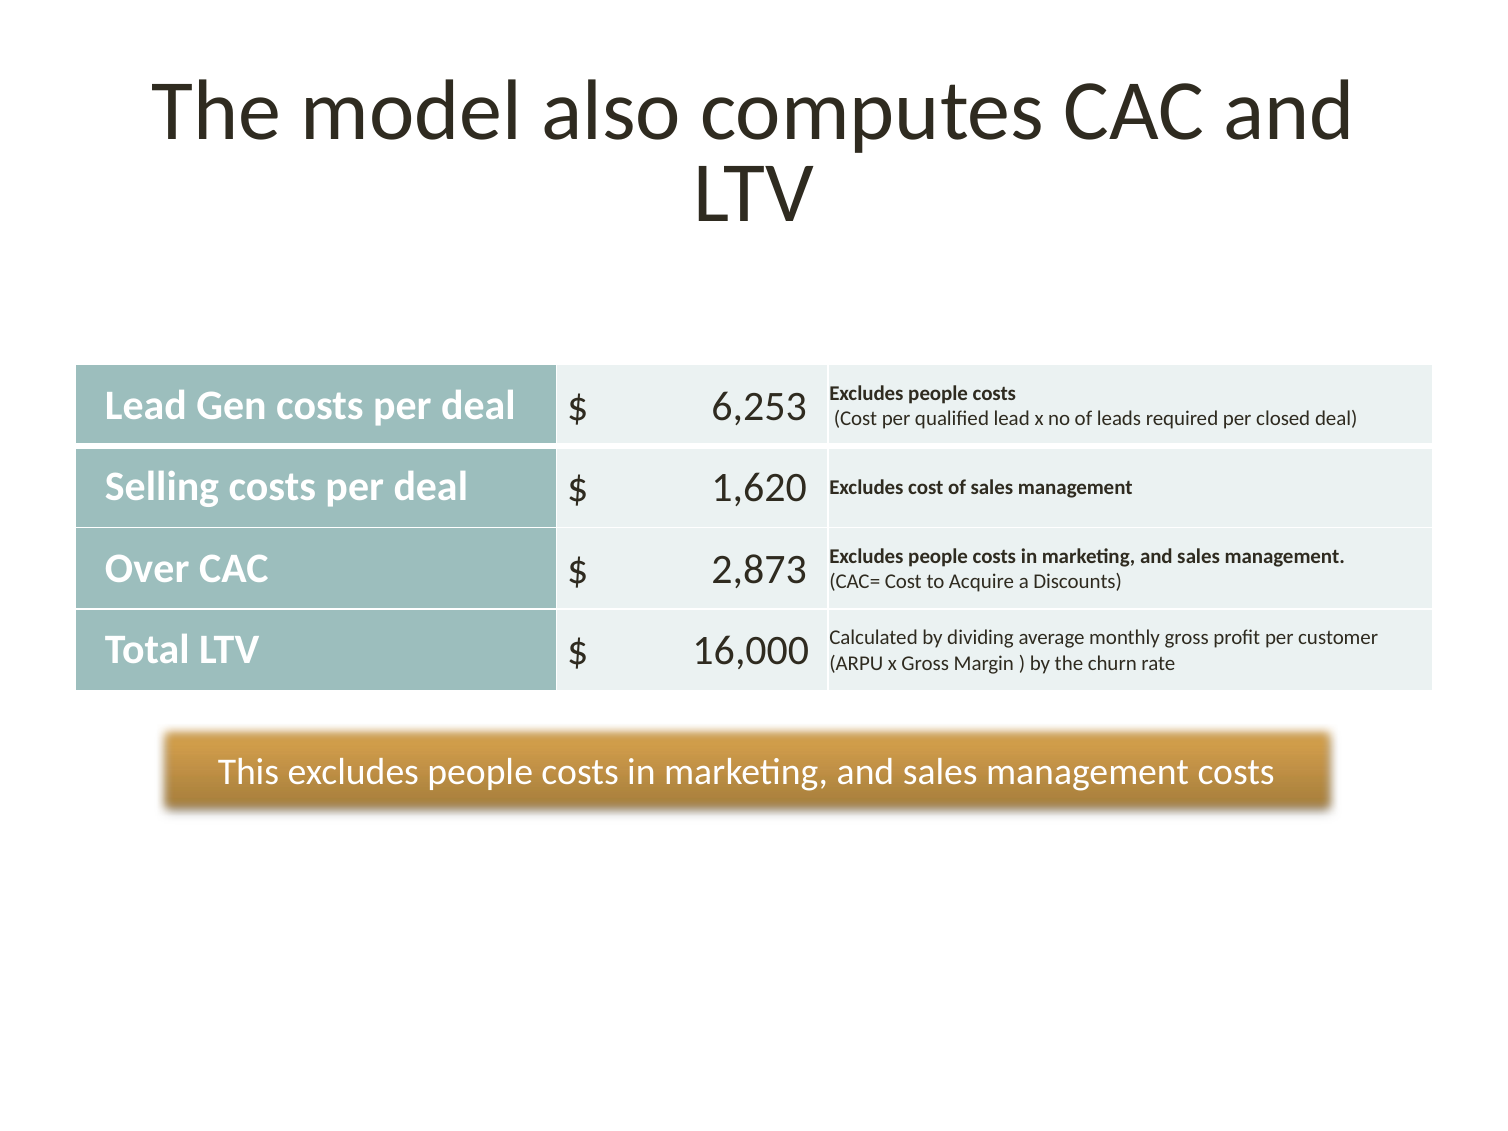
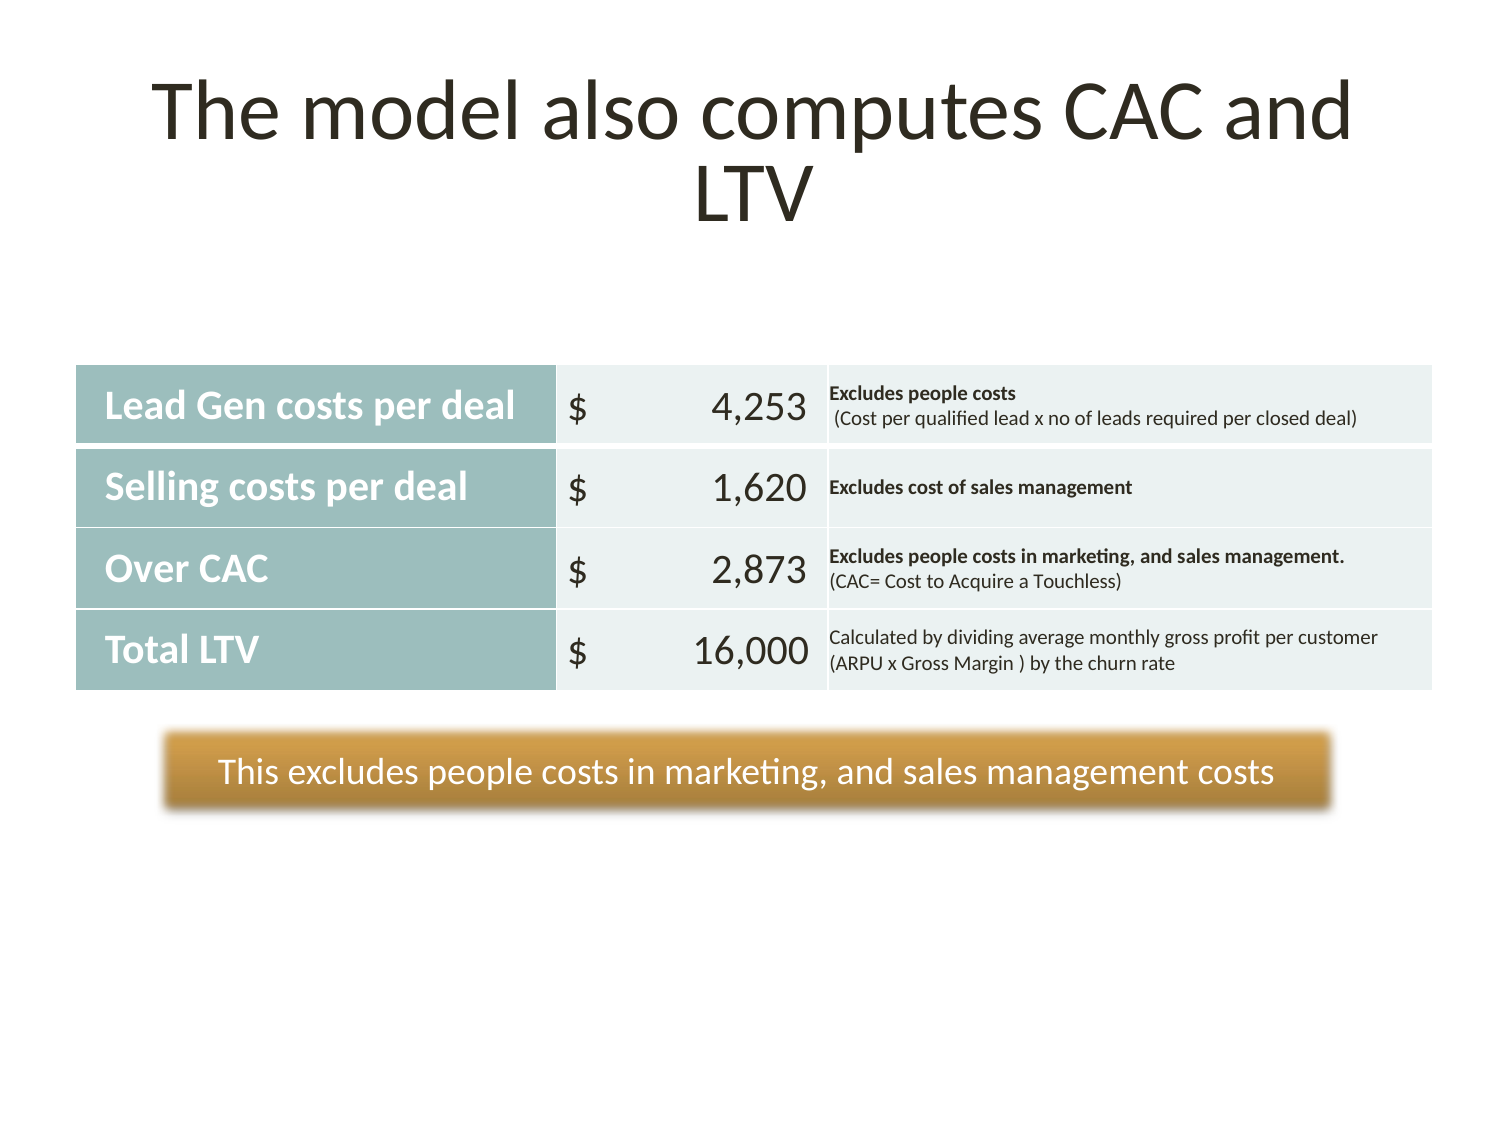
6,253: 6,253 -> 4,253 (759, 406)
Discounts: Discounts -> Touchless (1078, 582)
